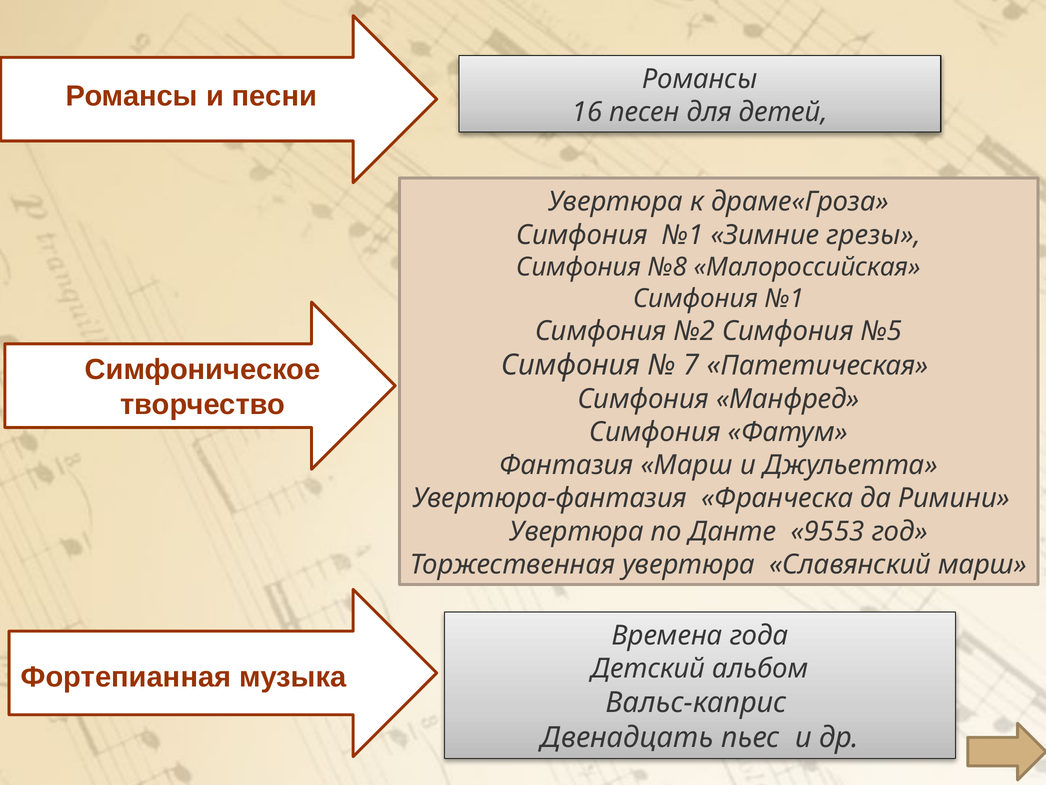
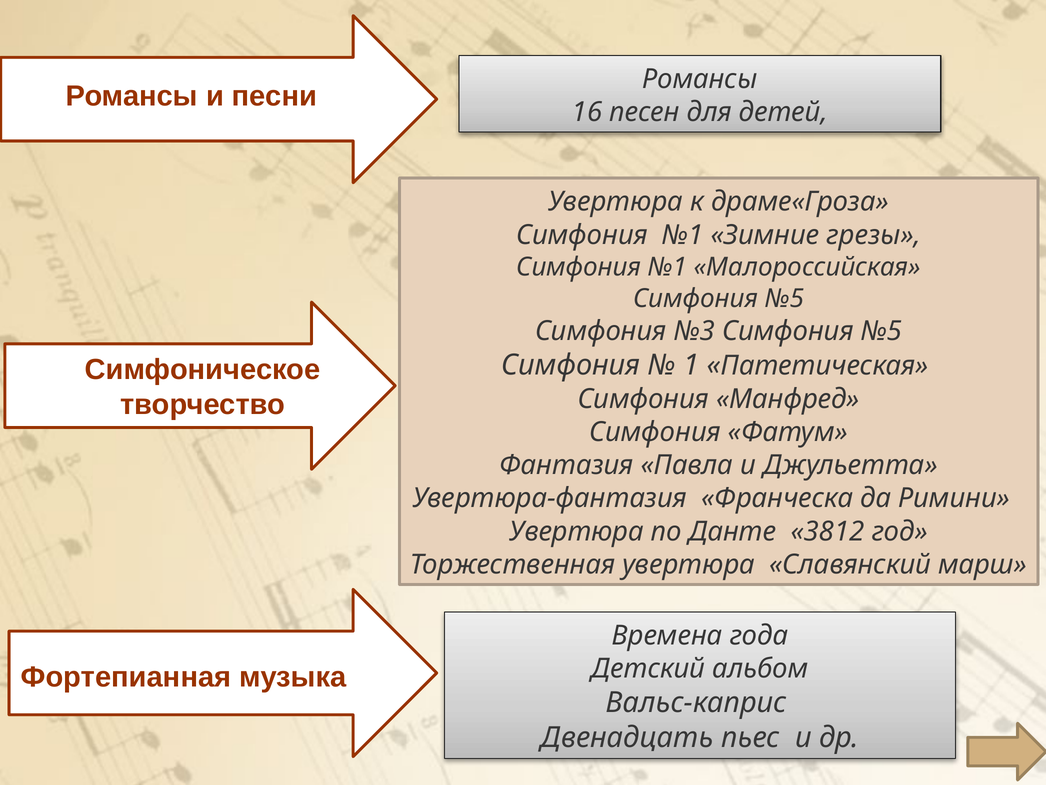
№8: №8 -> №1 (668, 267)
№1: №1 -> №5 (785, 298)
№2: №2 -> №3 (694, 331)
7: 7 -> 1 (691, 365)
Фантазия Марш: Марш -> Павла (687, 465)
9553: 9553 -> 3812 (828, 531)
